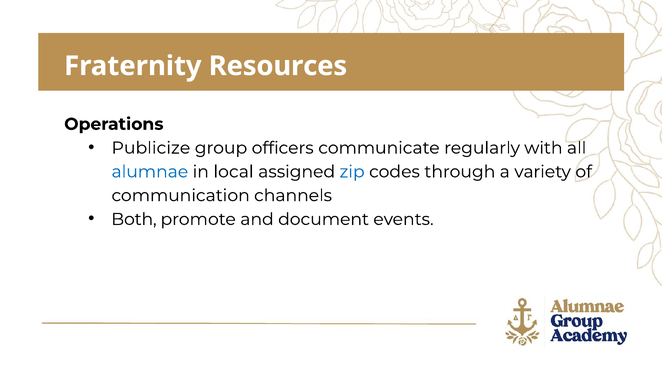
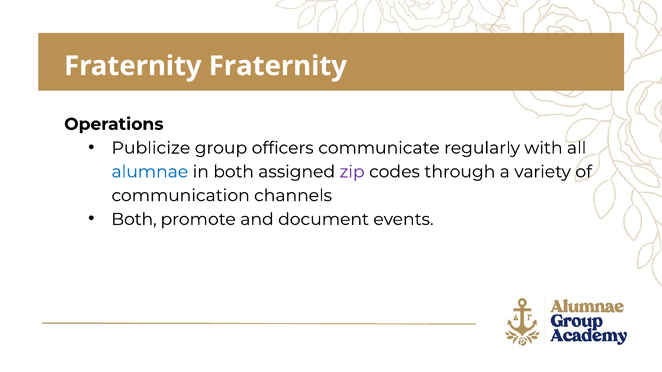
Fraternity Resources: Resources -> Fraternity (278, 66)
in local: local -> both (234, 172)
zip colour: blue -> purple (352, 172)
